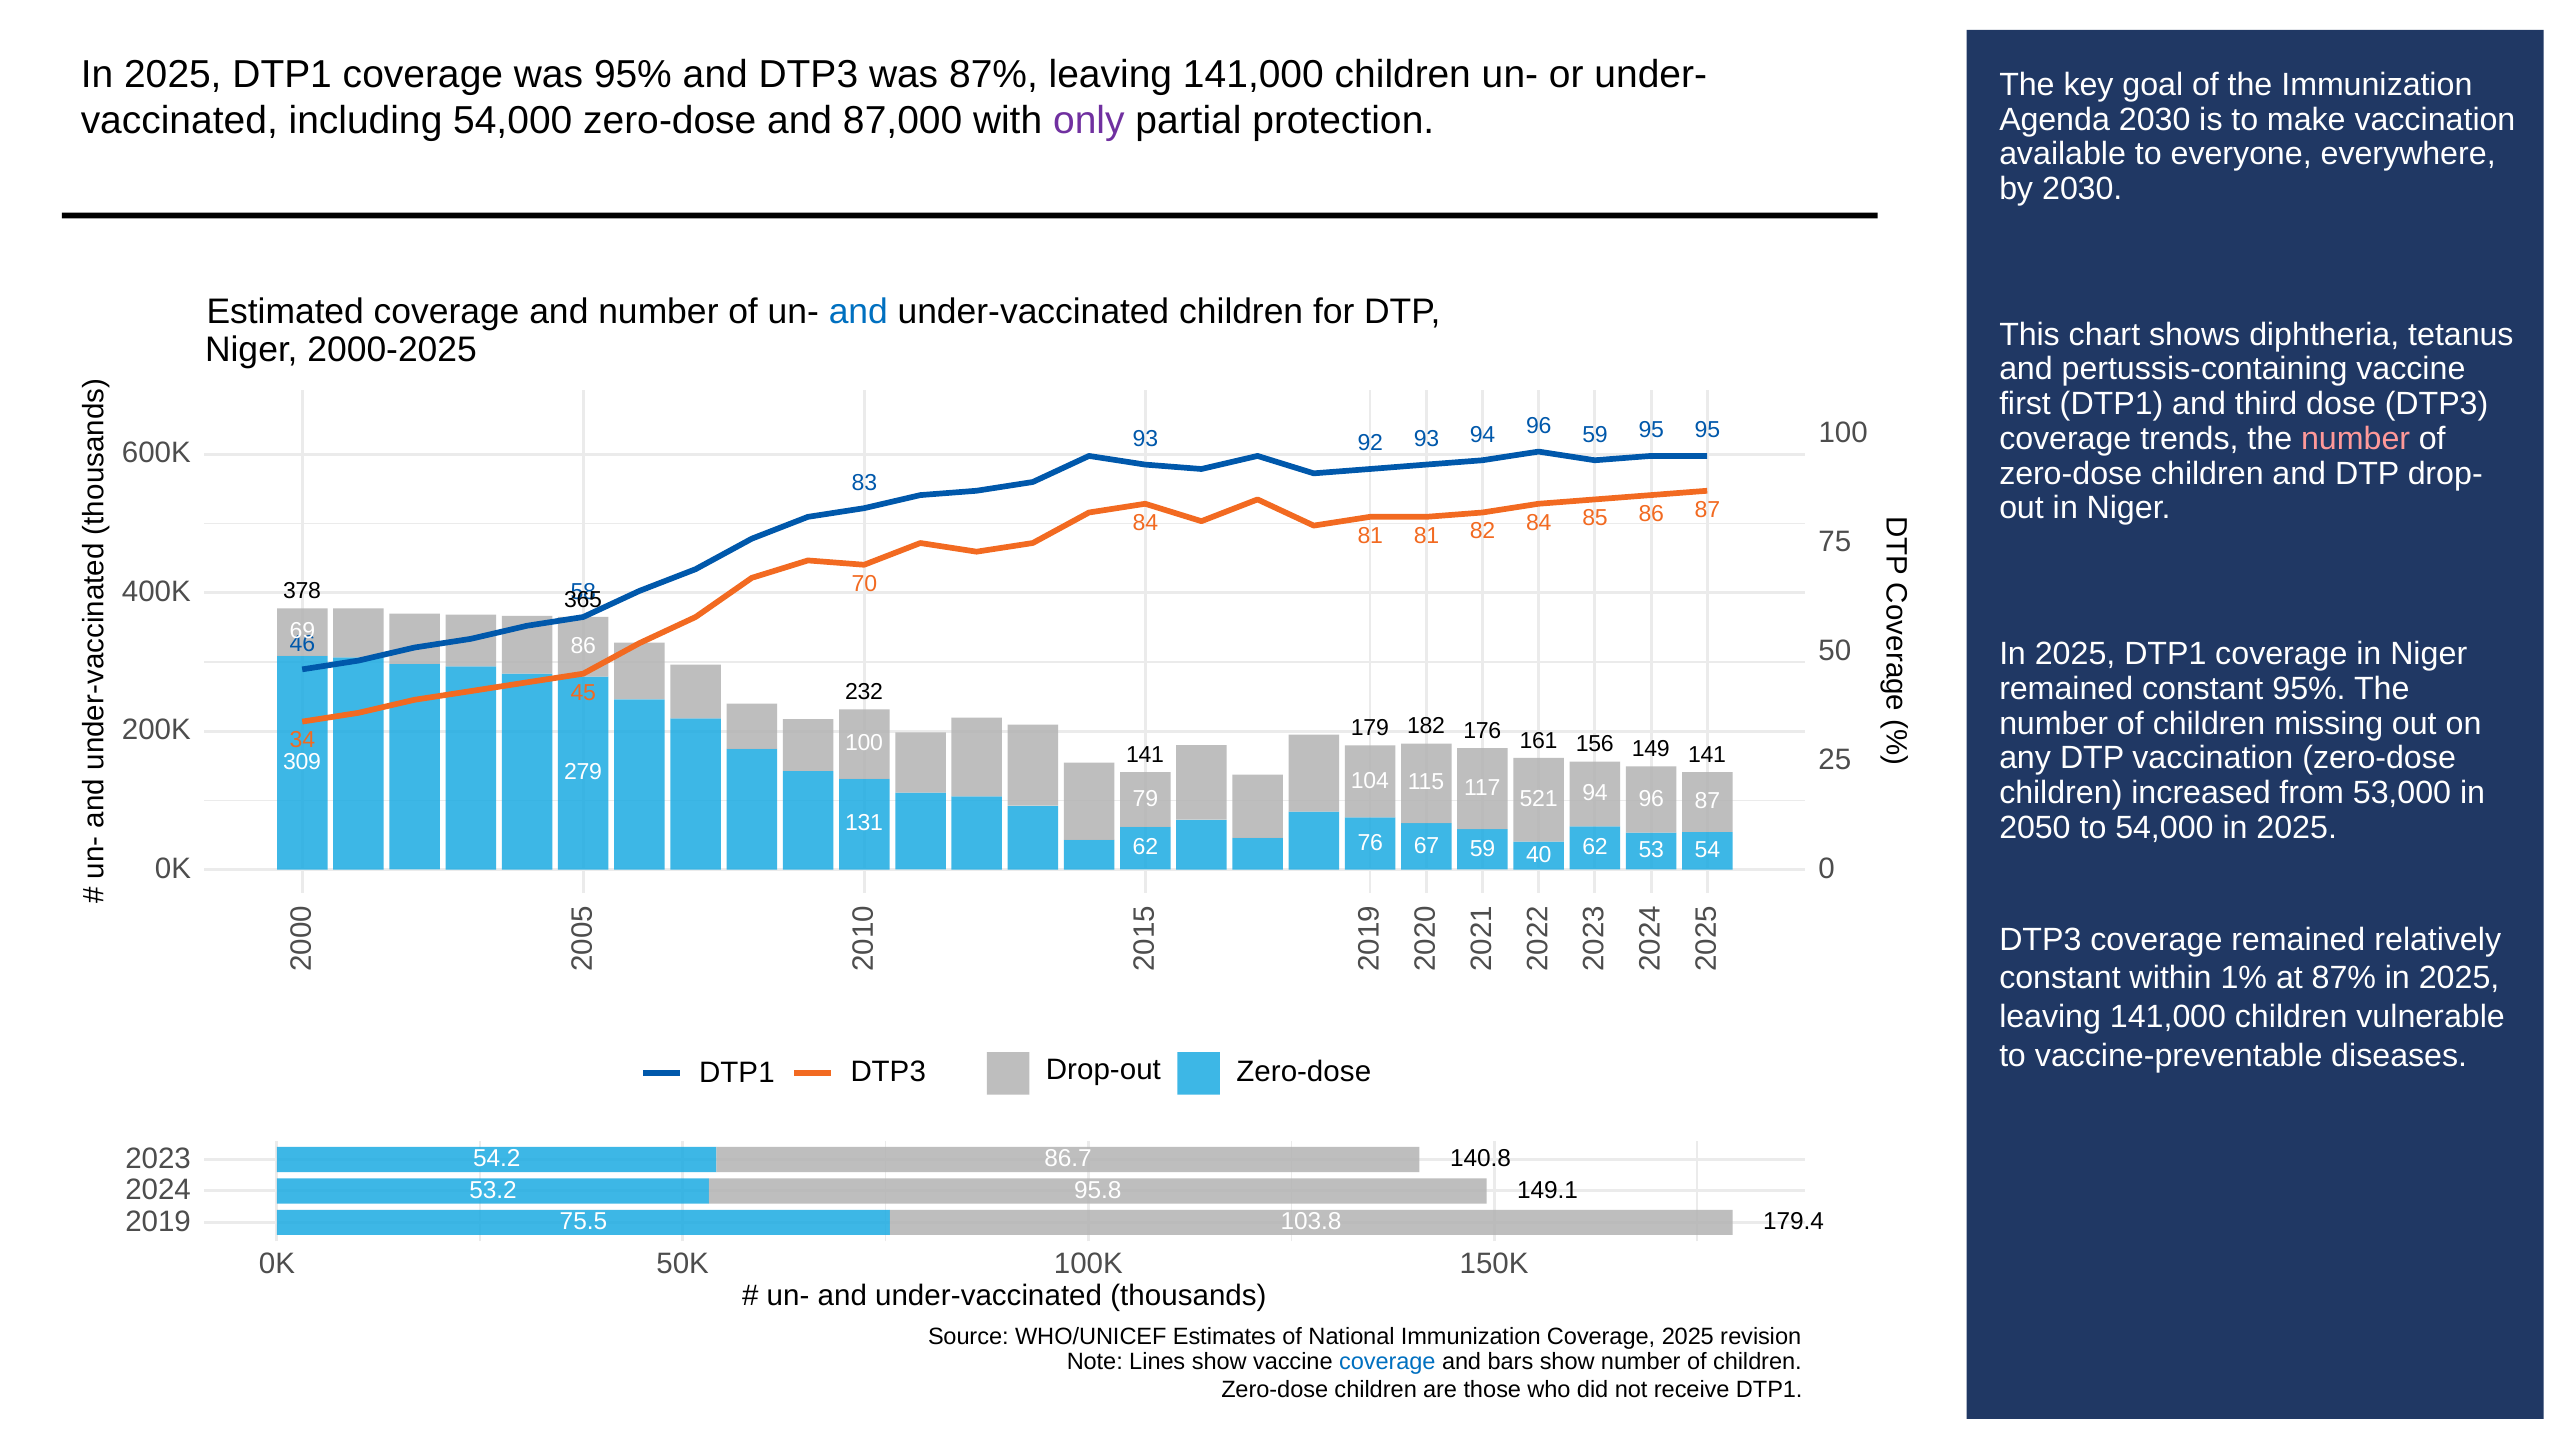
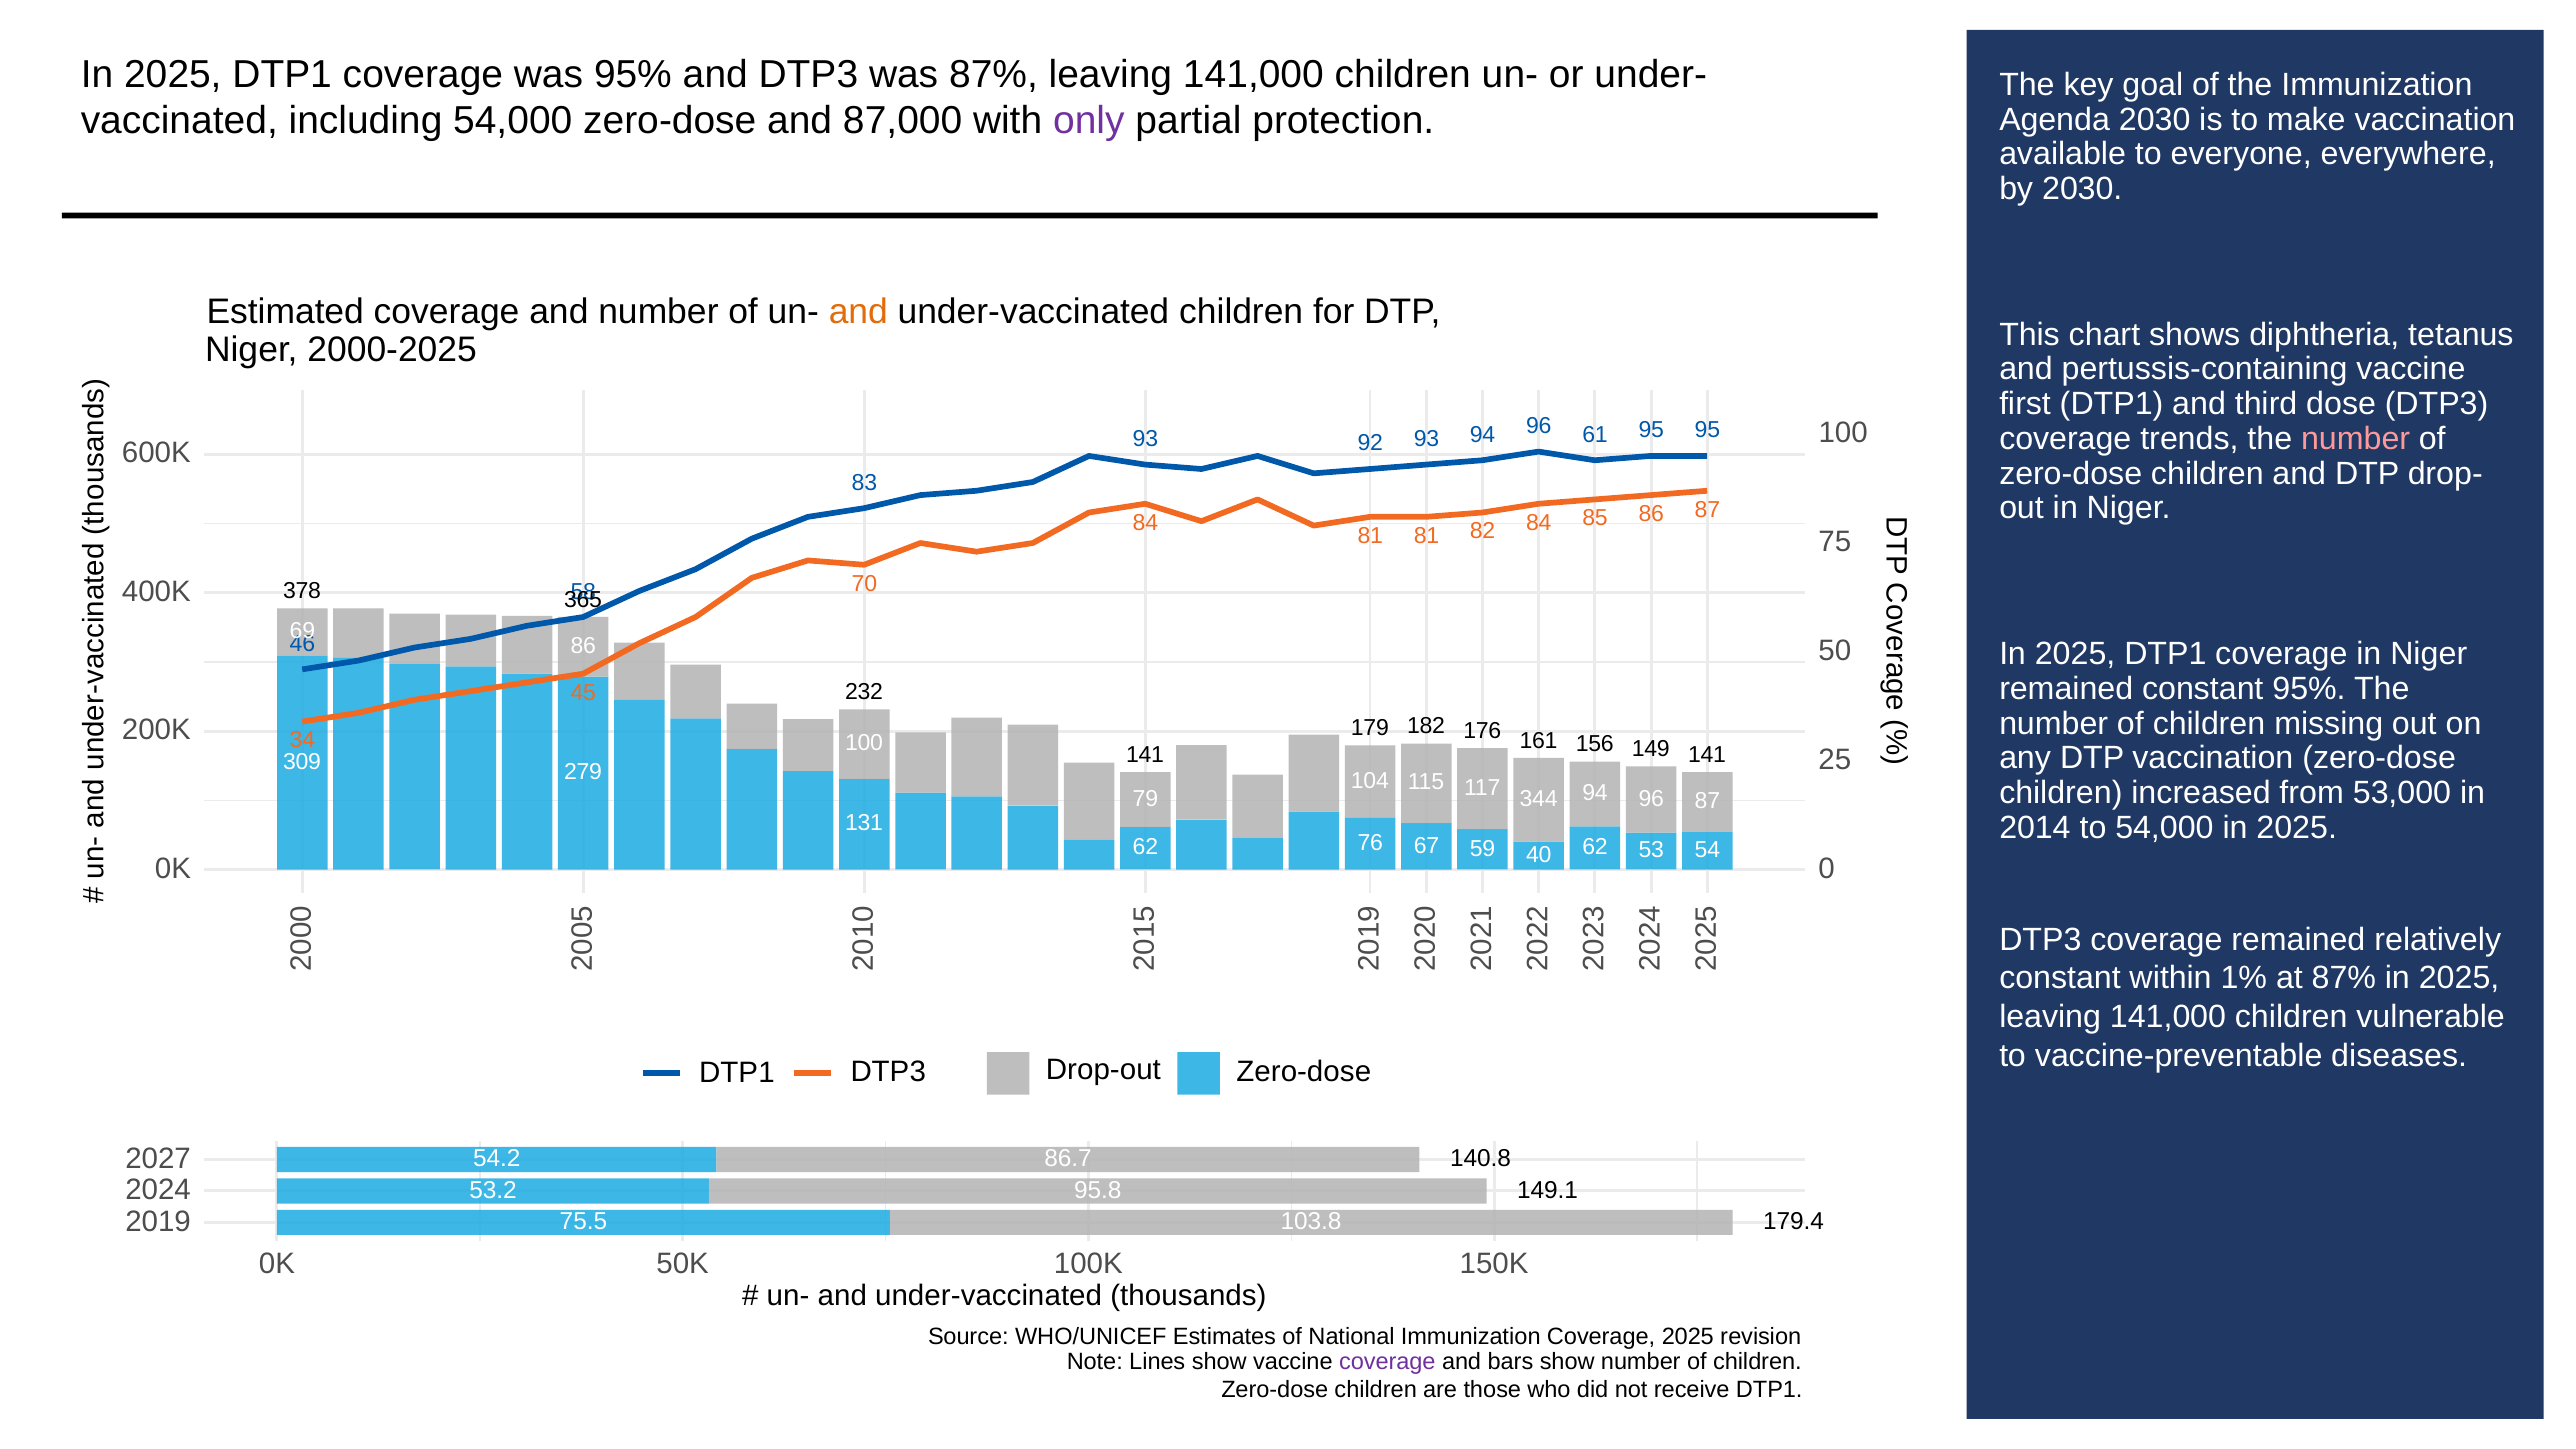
and colour: blue -> orange (858, 311)
96 59: 59 -> 61 (1595, 435)
521: 521 -> 344 (1539, 799)
2050: 2050 -> 2014 (2035, 828)
2023: 2023 -> 2027 (158, 1158)
coverage colour: blue -> purple (1387, 1362)
